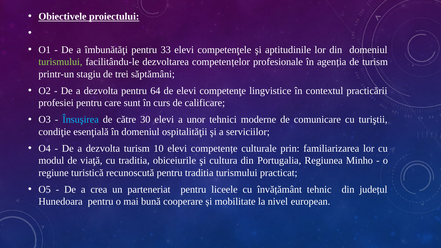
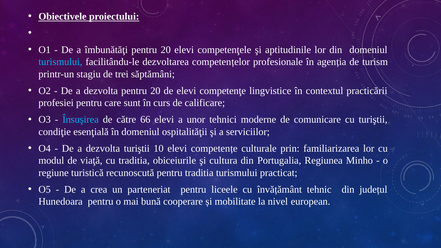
îmbunătăţi pentru 33: 33 -> 20 (166, 50)
turismului colour: light green -> light blue (60, 62)
dezvolta pentru 64: 64 -> 20 (155, 91)
30: 30 -> 66 (145, 120)
dezvolta turism: turism -> turiştii (137, 149)
